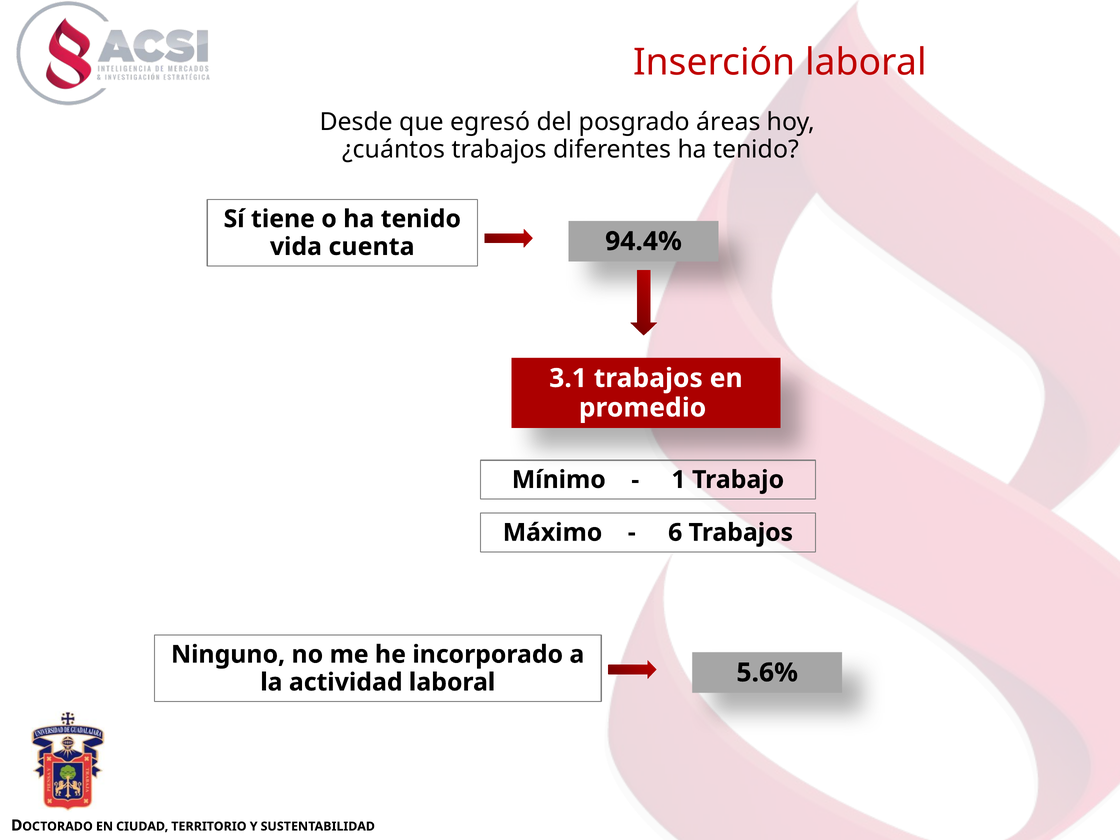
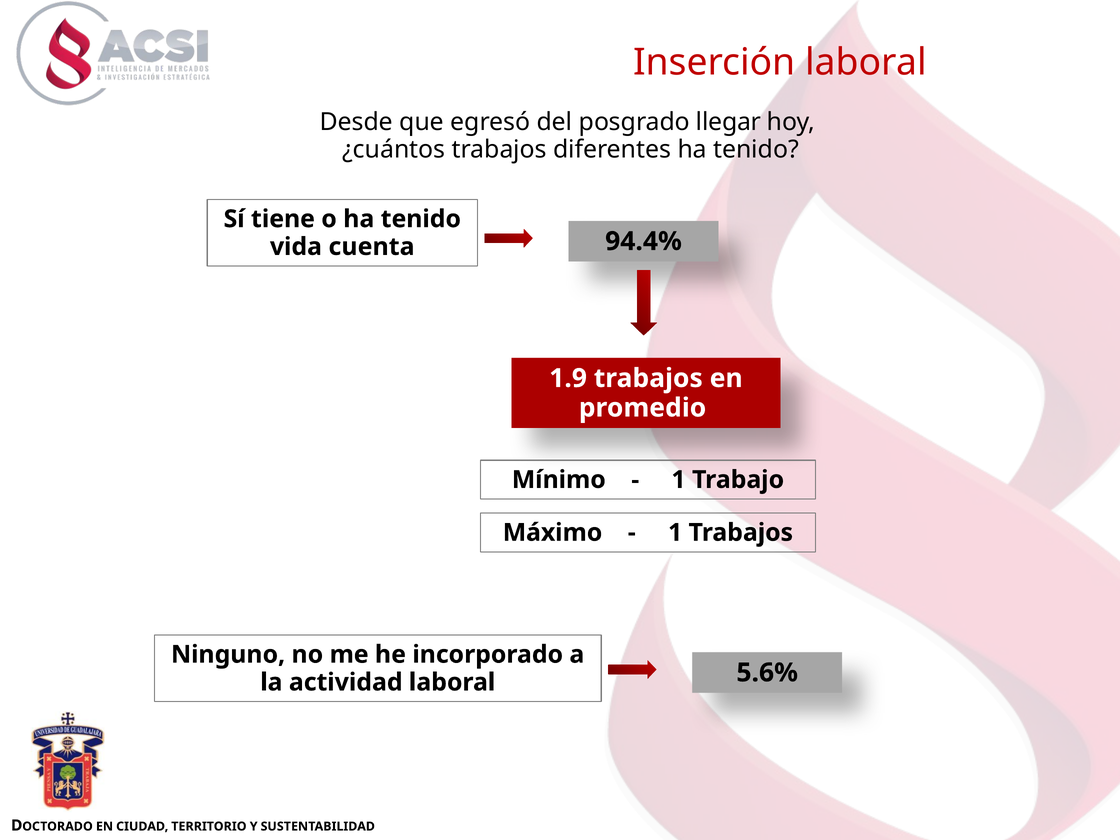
áreas: áreas -> llegar (729, 122)
3.1: 3.1 -> 1.9 (568, 378)
6: 6 -> 1 (675, 533)
